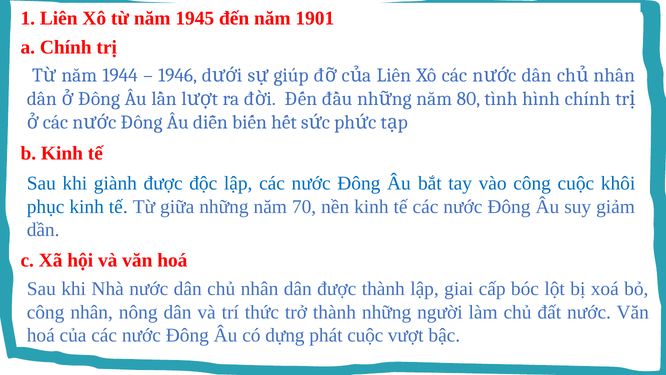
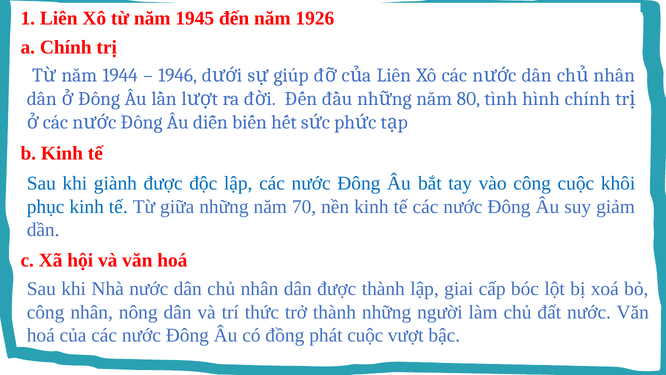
1901: 1901 -> 1926 (315, 18)
dựng: dựng -> đồng (285, 335)
